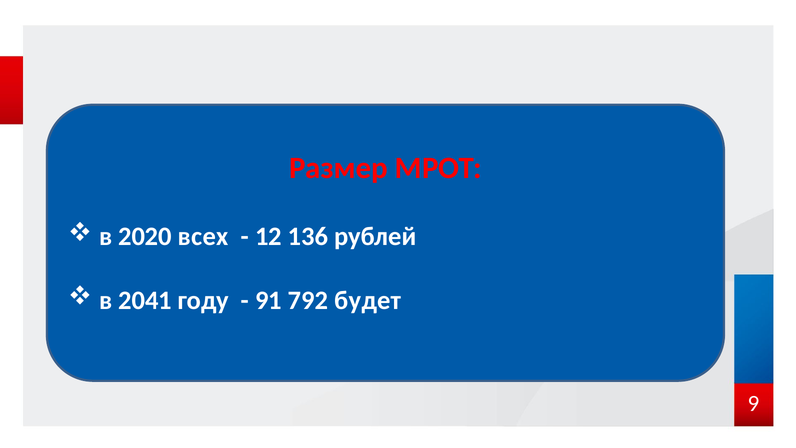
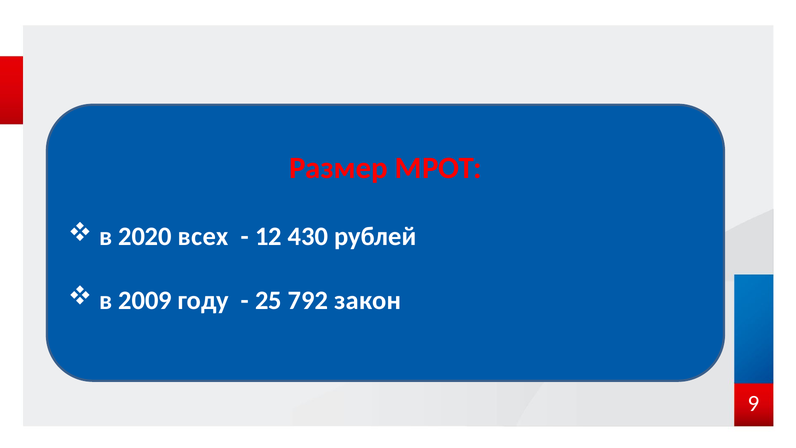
136: 136 -> 430 (308, 237)
2041: 2041 -> 2009 (145, 300)
91: 91 -> 25 (268, 300)
будет: будет -> закон (368, 300)
